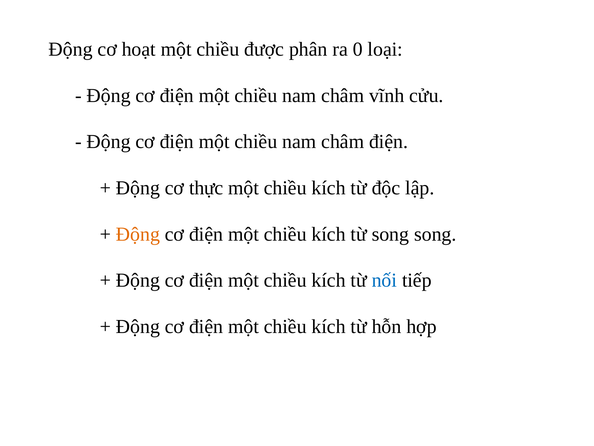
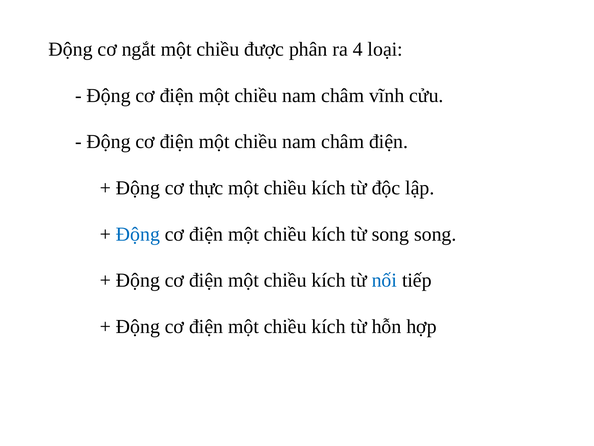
hoạt: hoạt -> ngắt (139, 49)
0: 0 -> 4 (358, 49)
Động colour: orange -> blue (138, 234)
